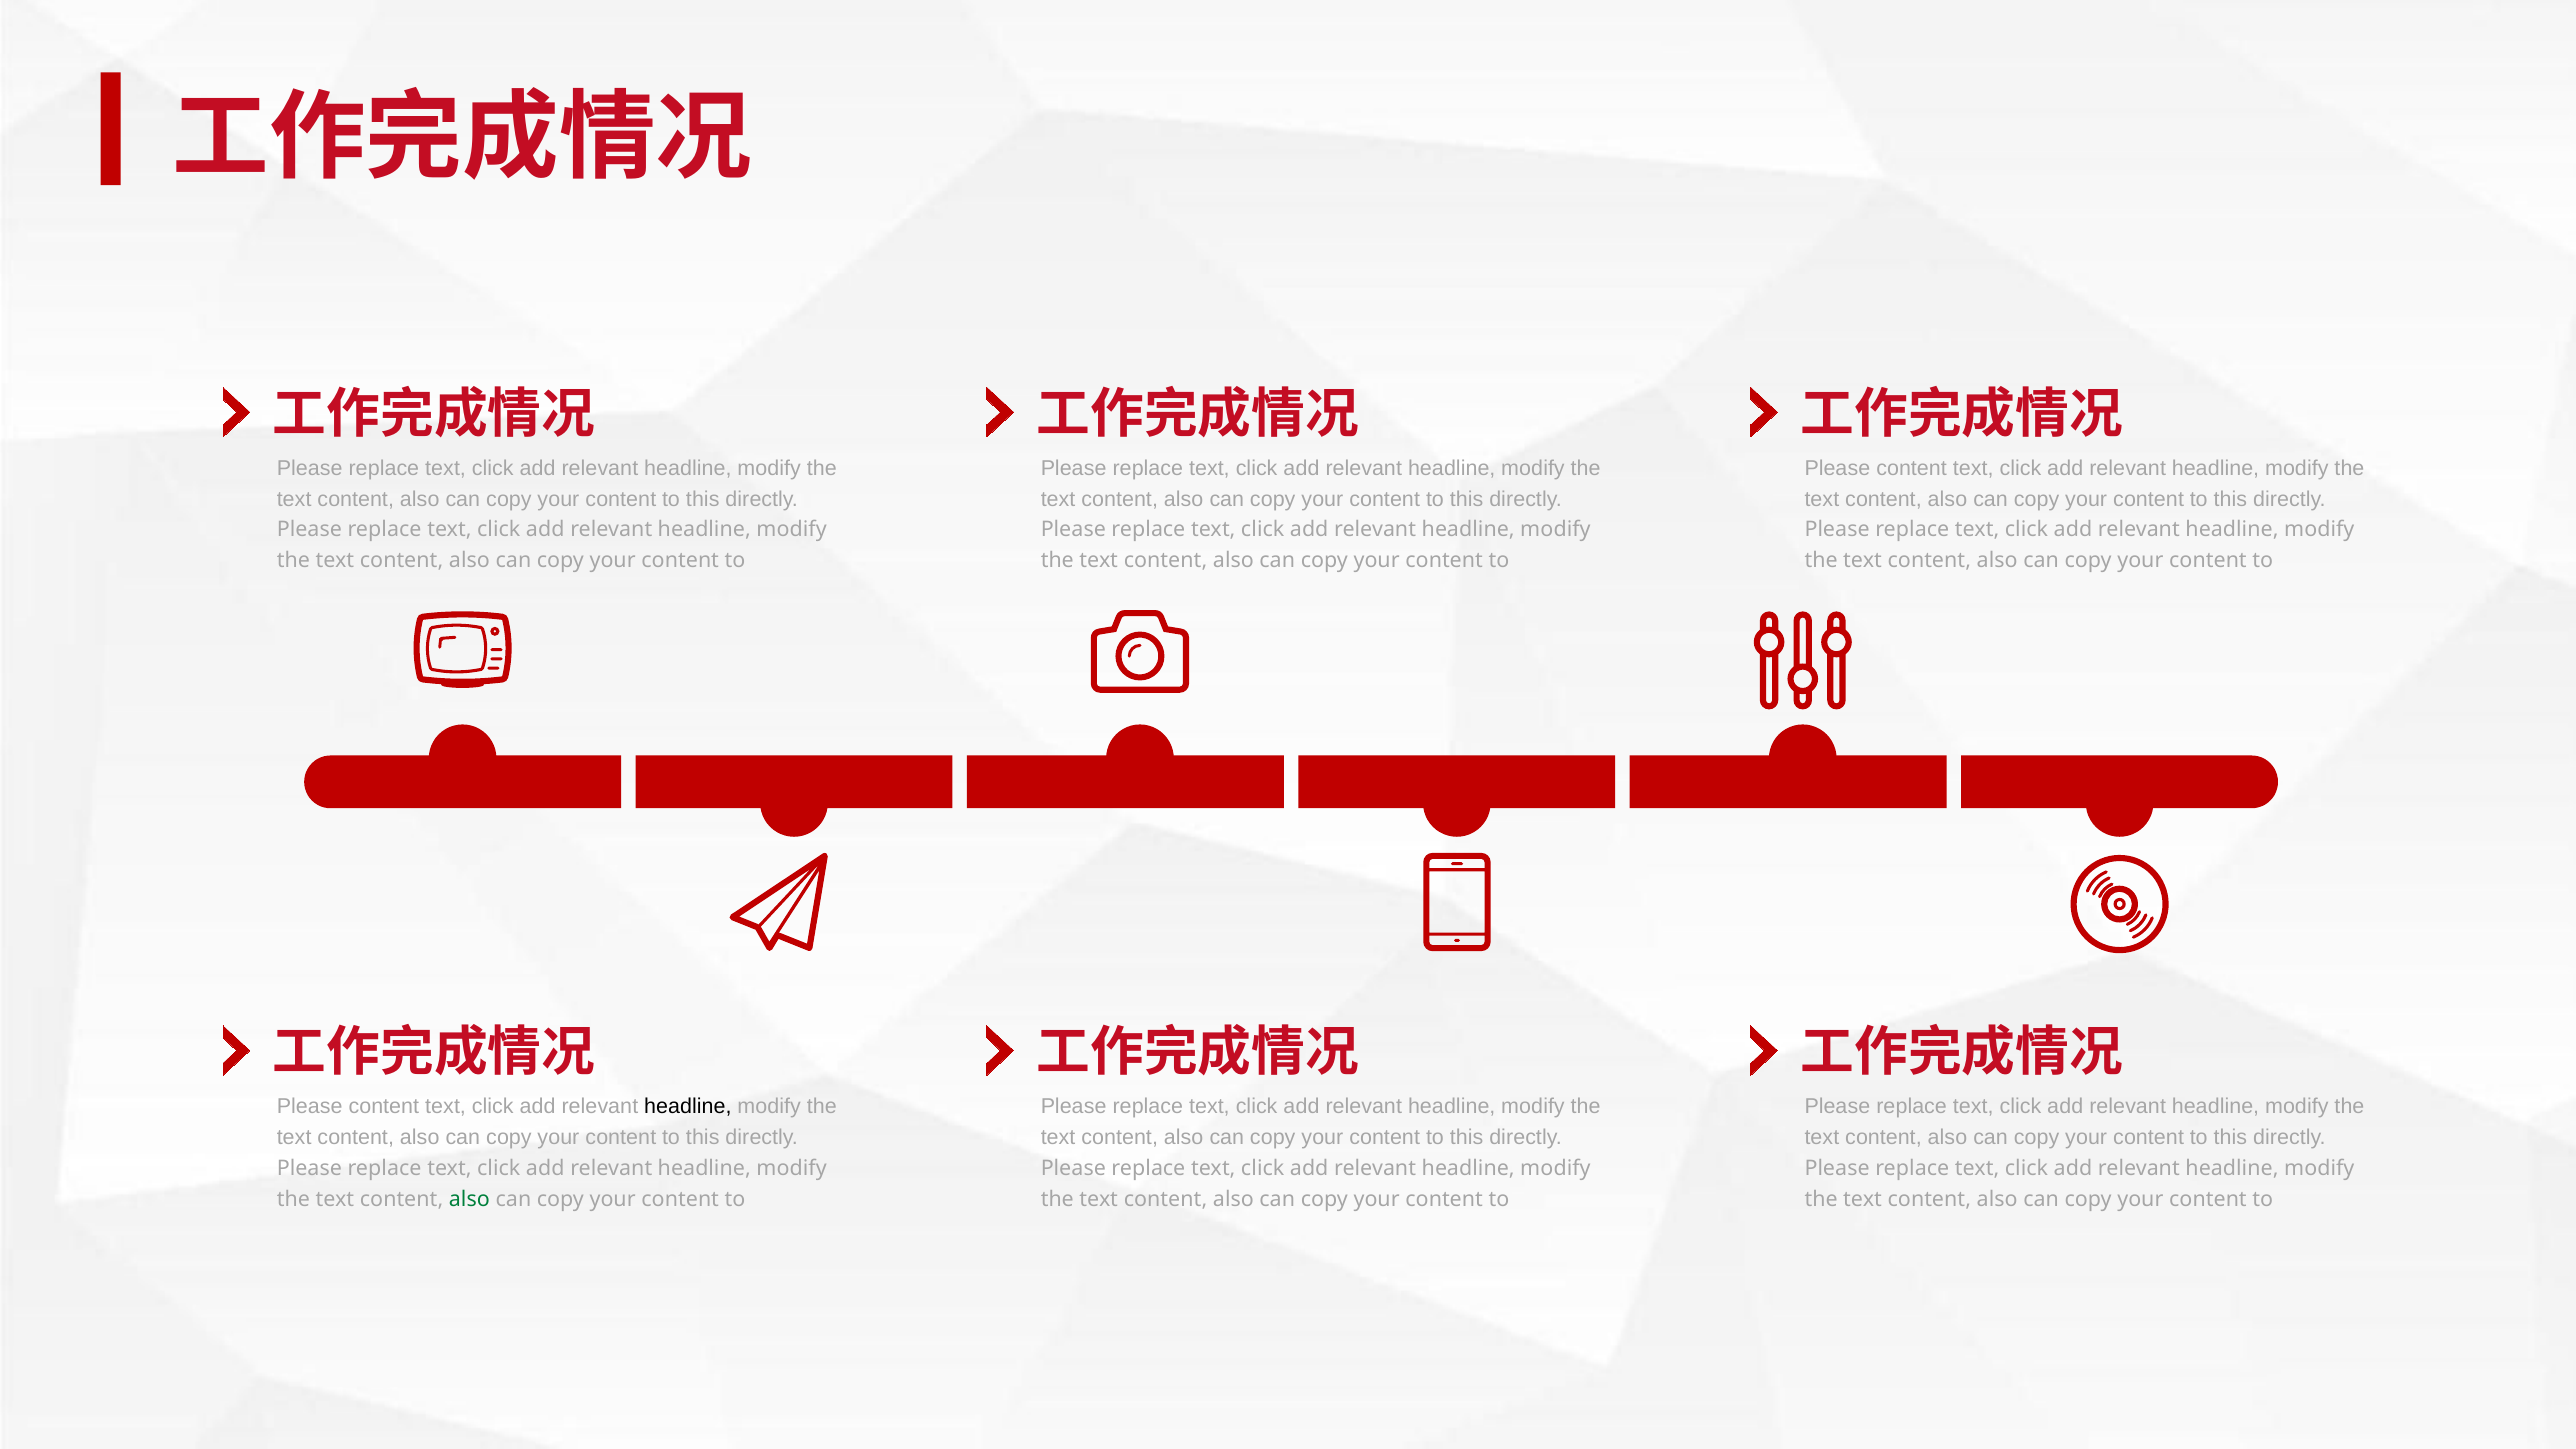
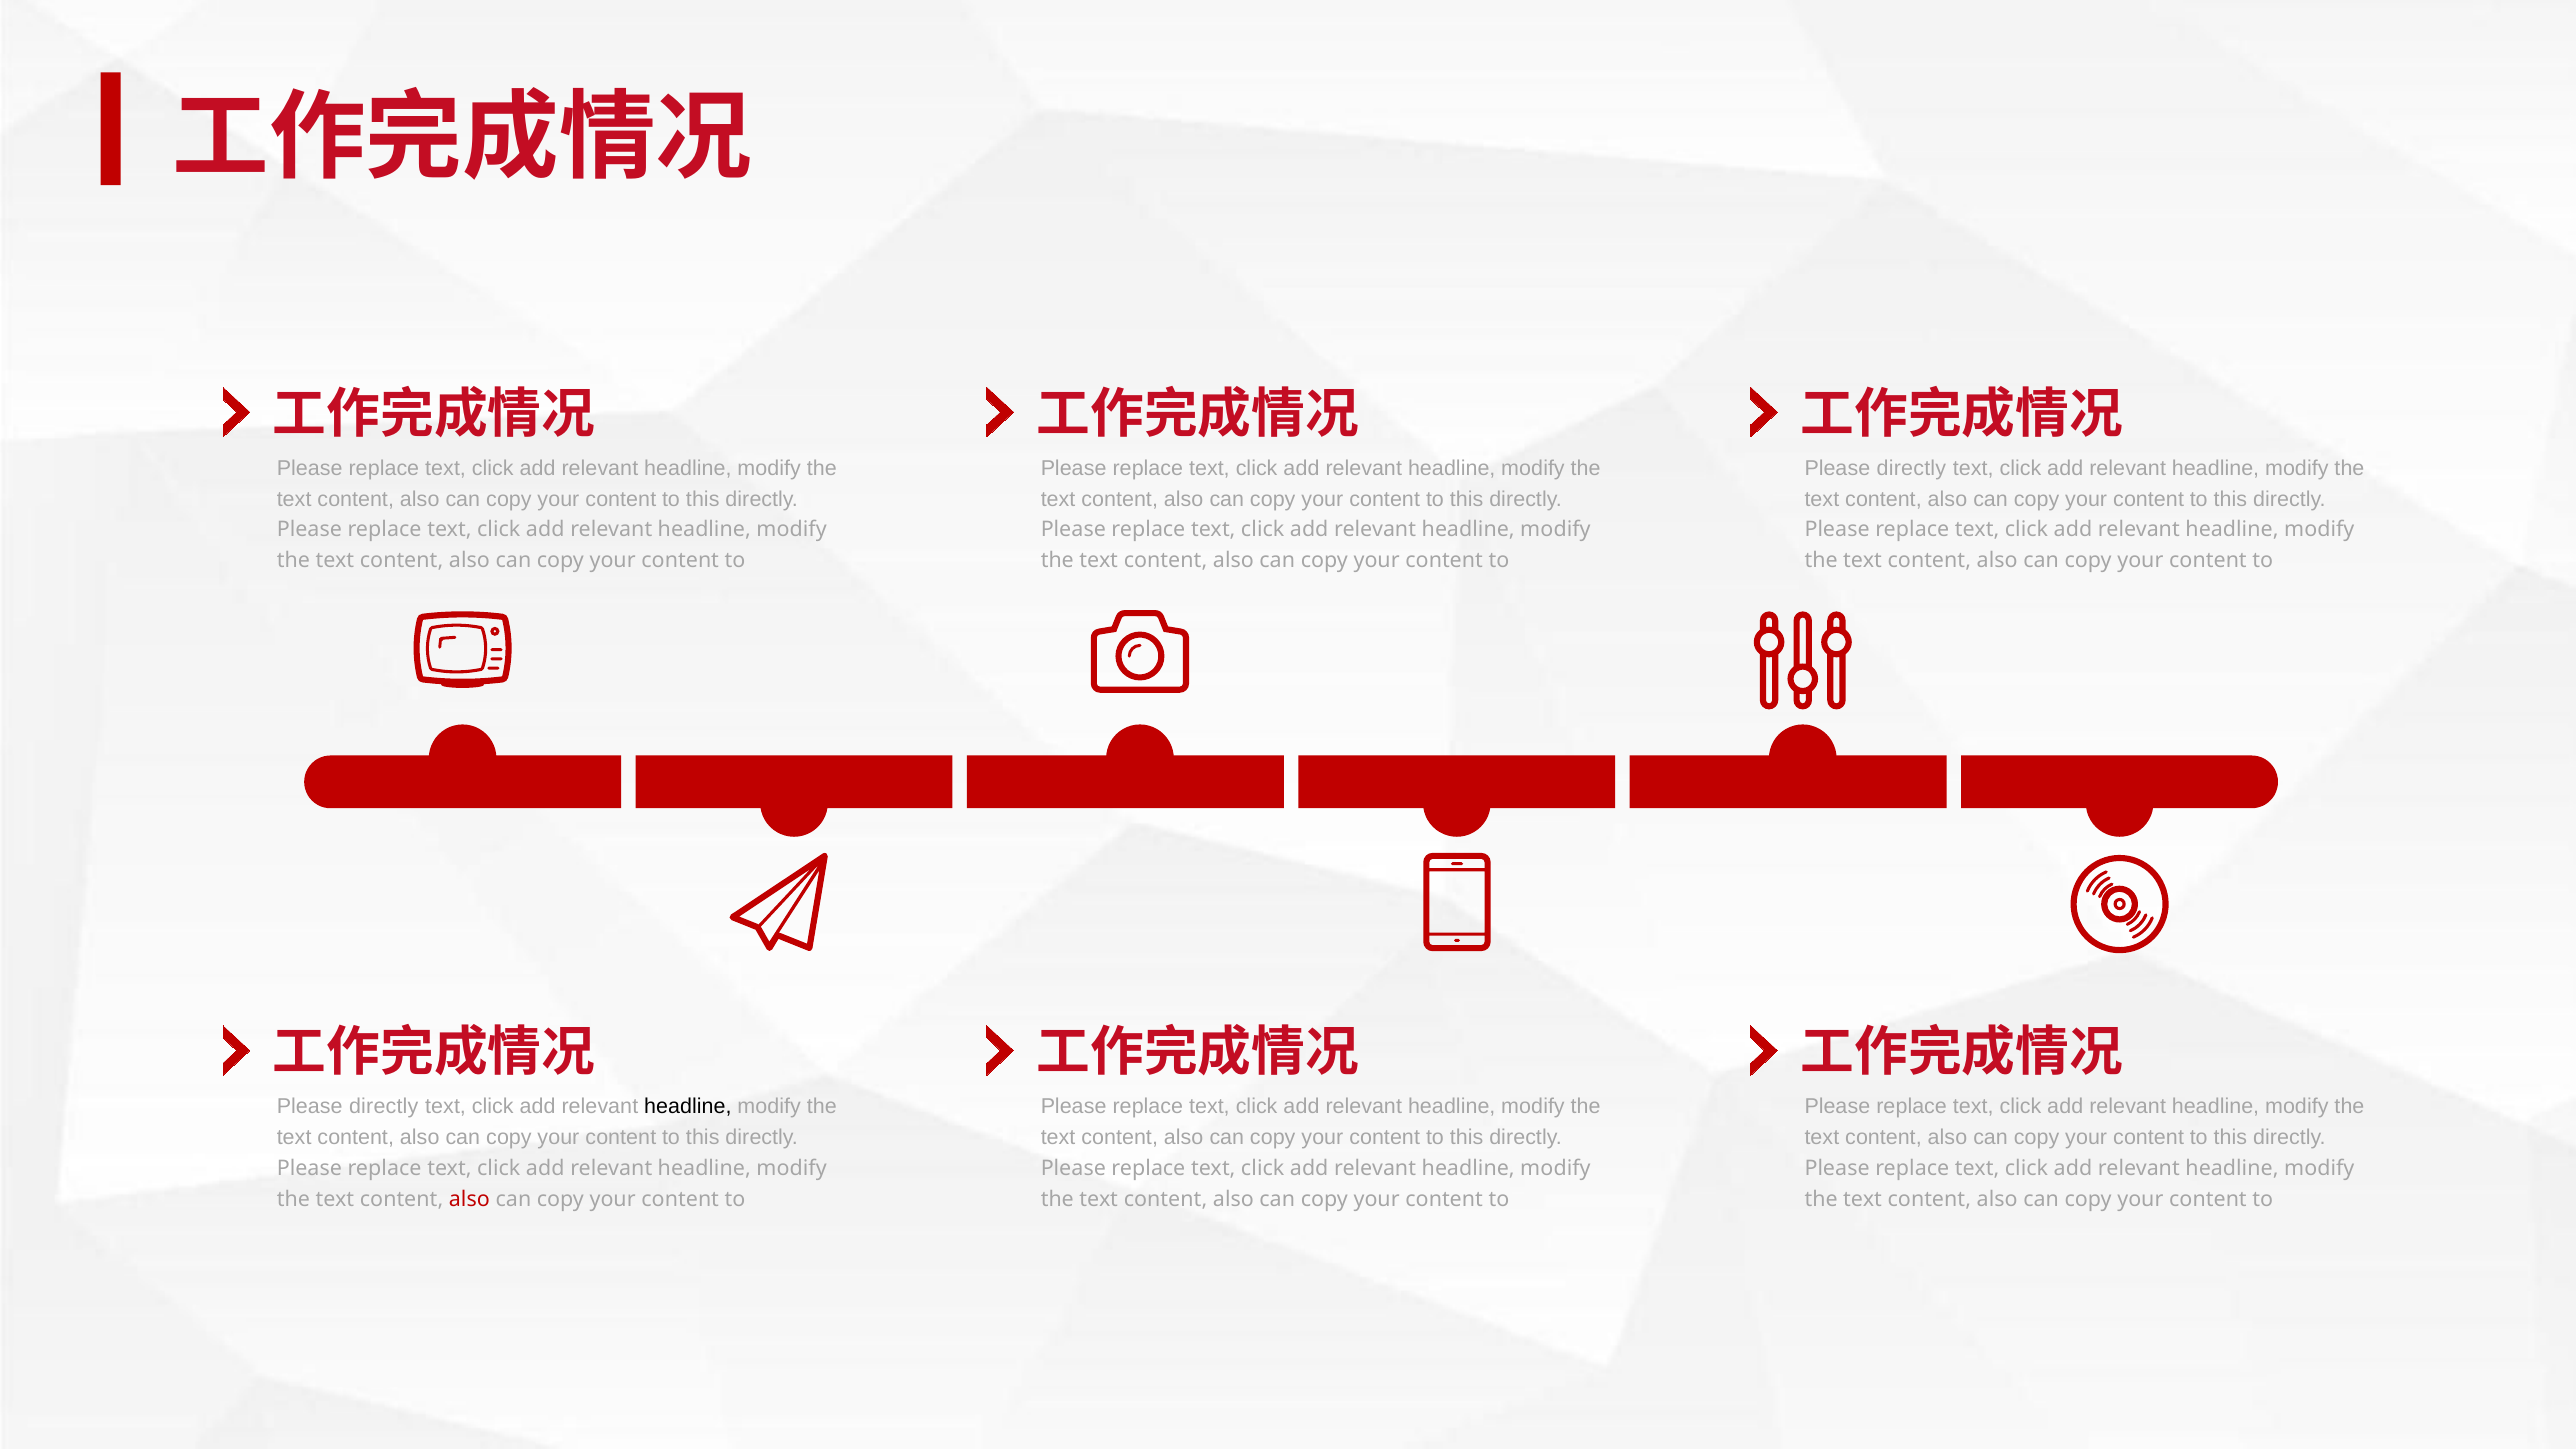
content: content -> directly (1911, 468)
content: content -> directly (384, 1107)
also colour: green -> red (469, 1199)
